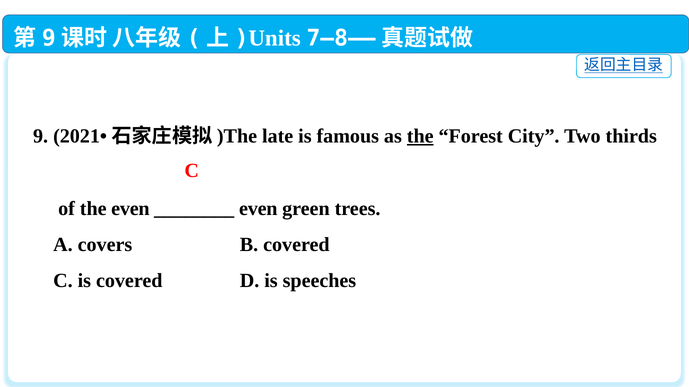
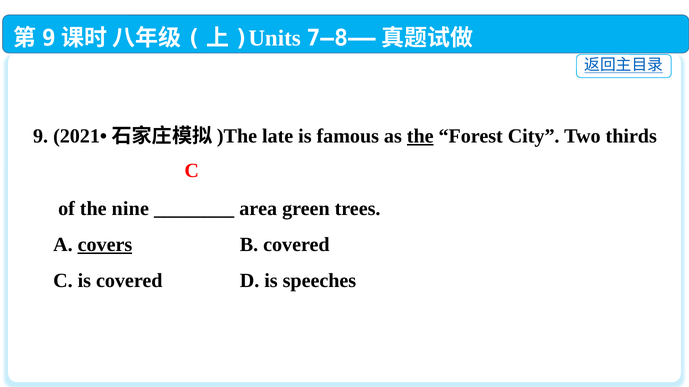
the even: even -> nine (130, 209)
even: even -> area (258, 209)
covers underline: none -> present (105, 245)
